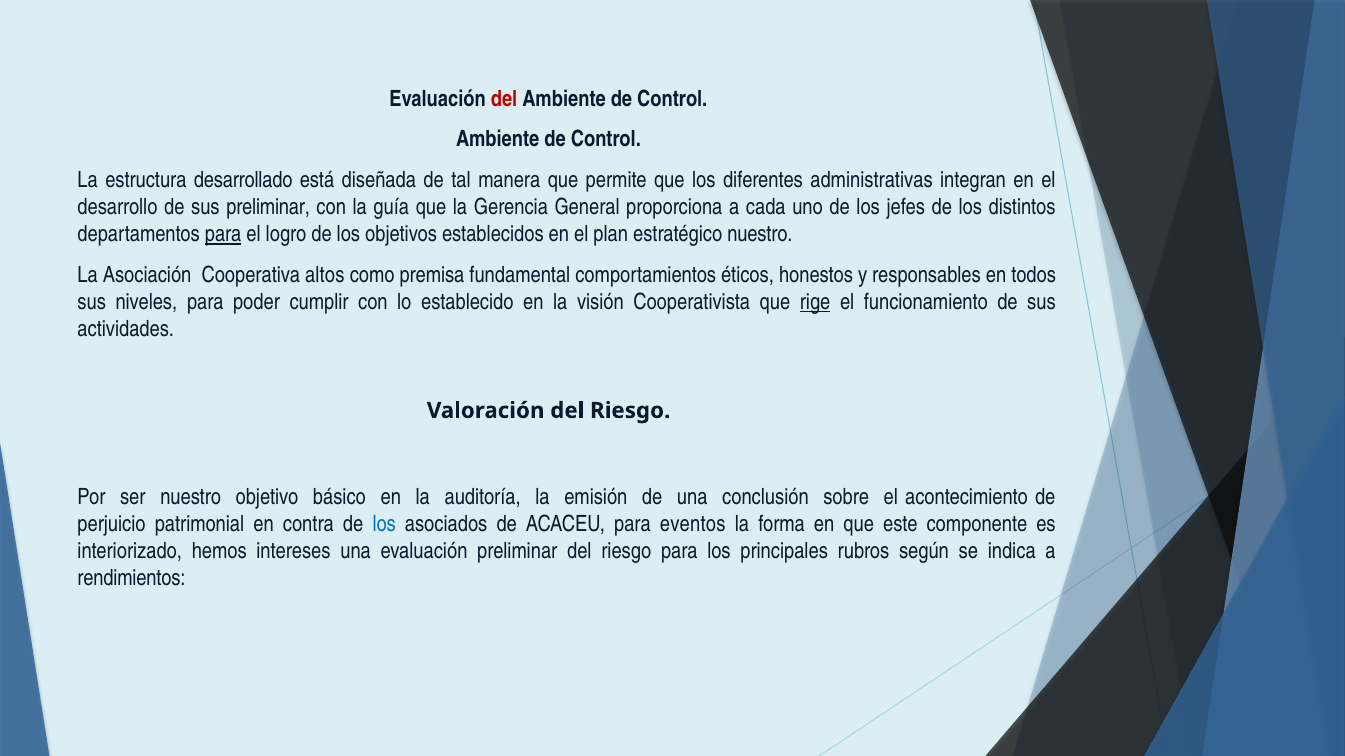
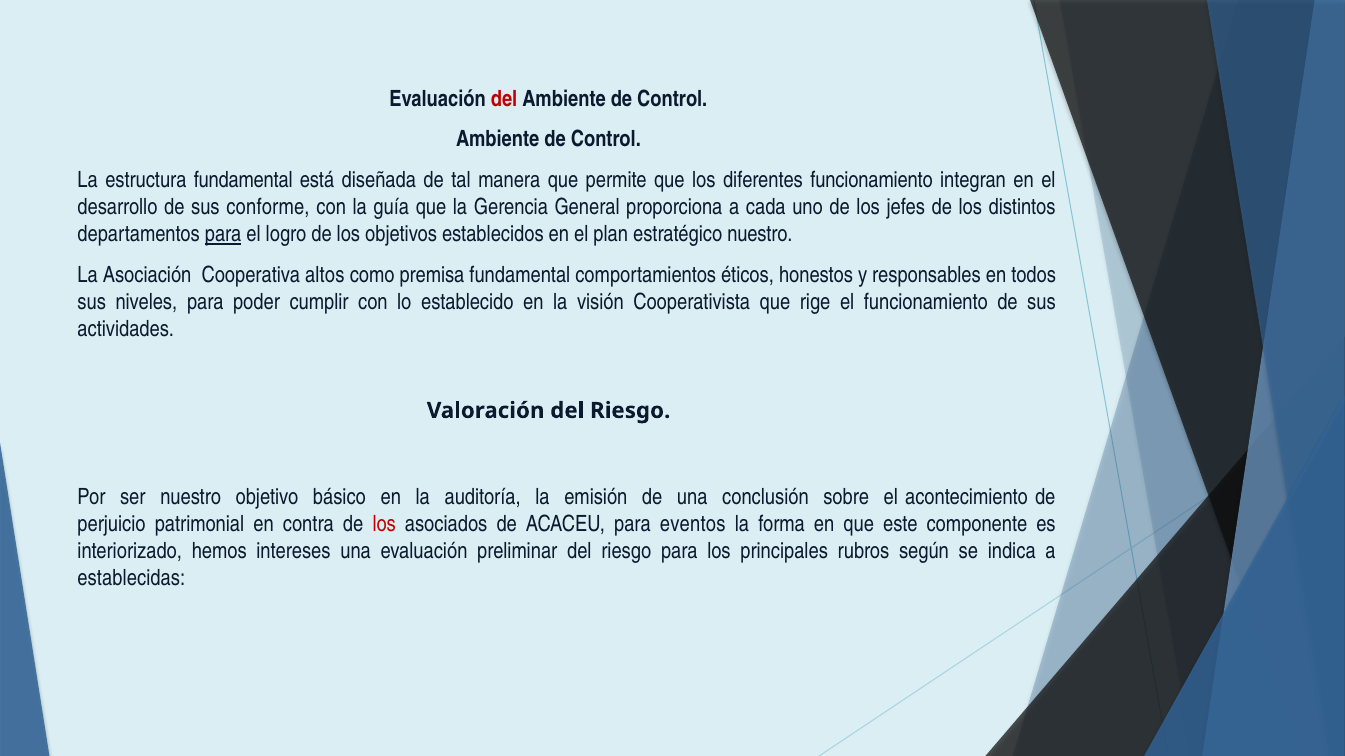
estructura desarrollado: desarrollado -> fundamental (243, 181)
diferentes administrativas: administrativas -> funcionamiento (872, 181)
sus preliminar: preliminar -> conforme (268, 208)
rige underline: present -> none (815, 302)
los colour: blue -> red (384, 524)
rendimientos: rendimientos -> establecidas (131, 578)
